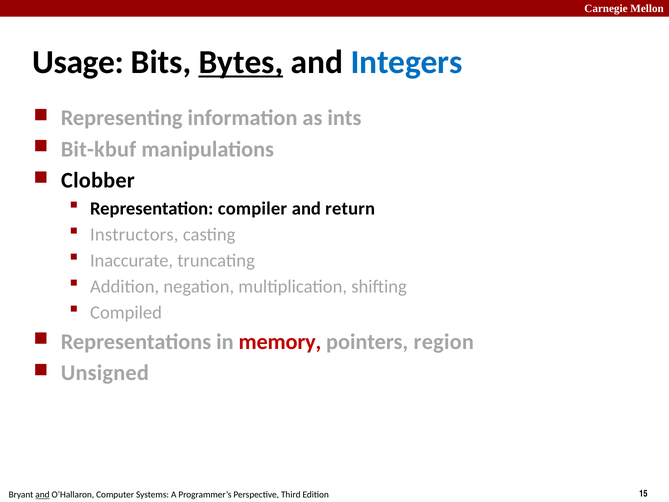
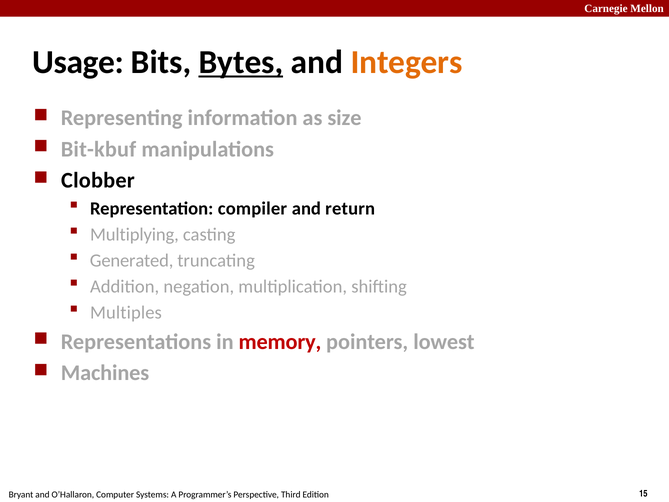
Integers colour: blue -> orange (406, 62)
ints: ints -> size (344, 118)
Instructors: Instructors -> Multiplying (134, 234)
Inaccurate: Inaccurate -> Generated (132, 260)
Compiled: Compiled -> Multiples (126, 312)
region: region -> lowest (444, 342)
Unsigned: Unsigned -> Machines (105, 373)
and underline: present -> none (42, 495)
